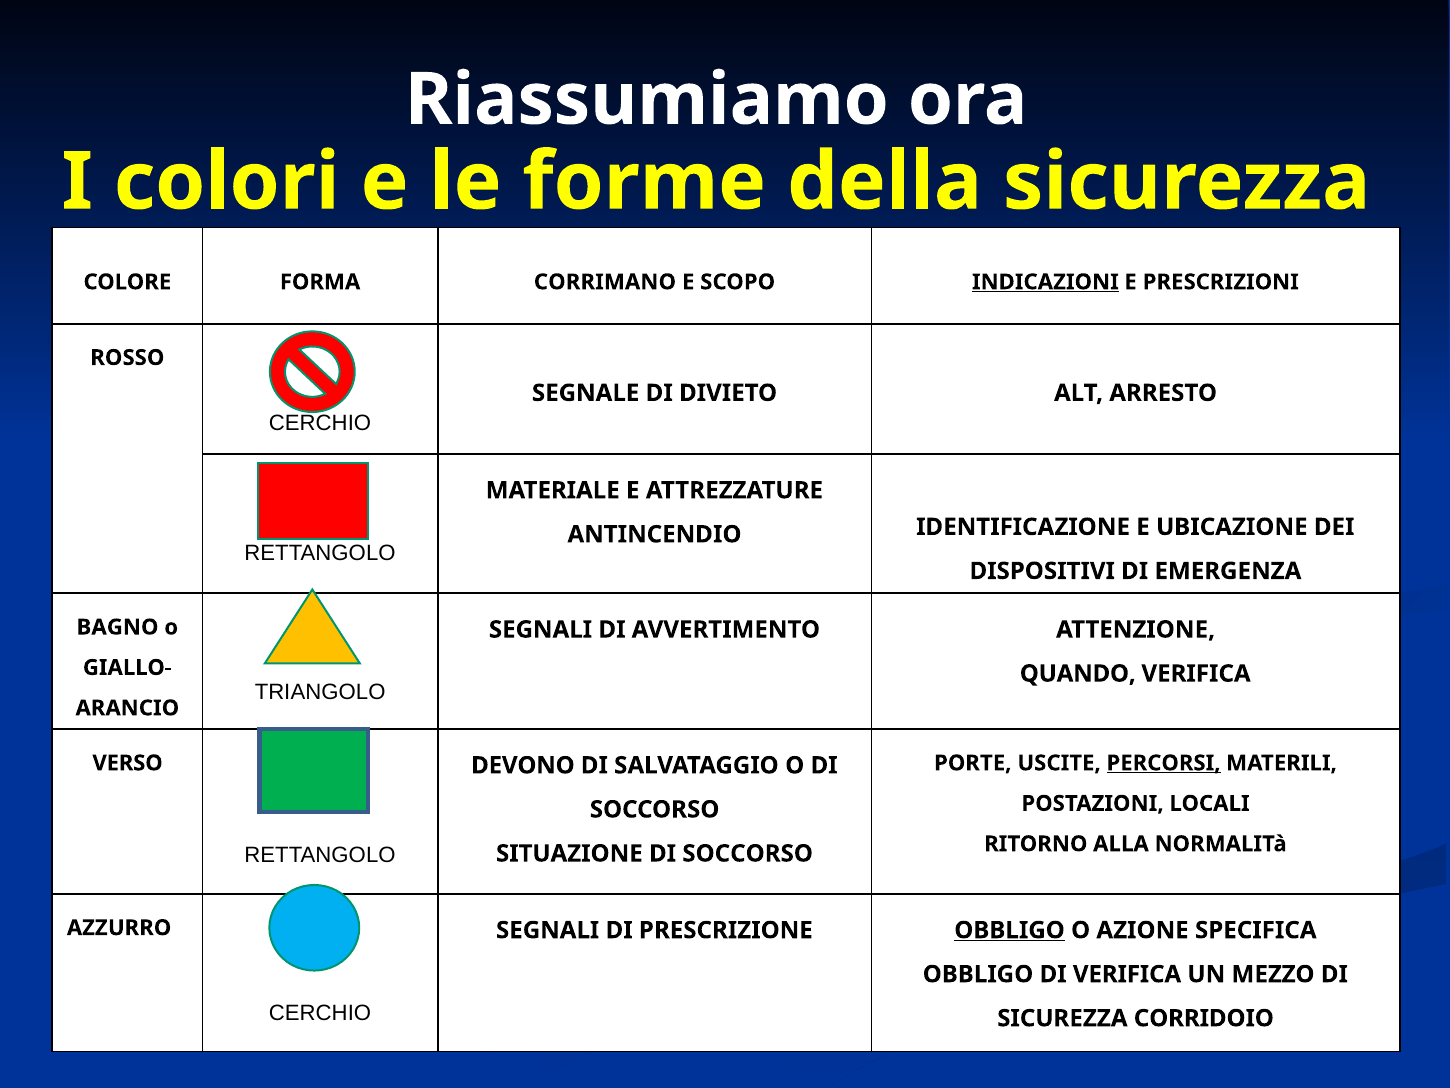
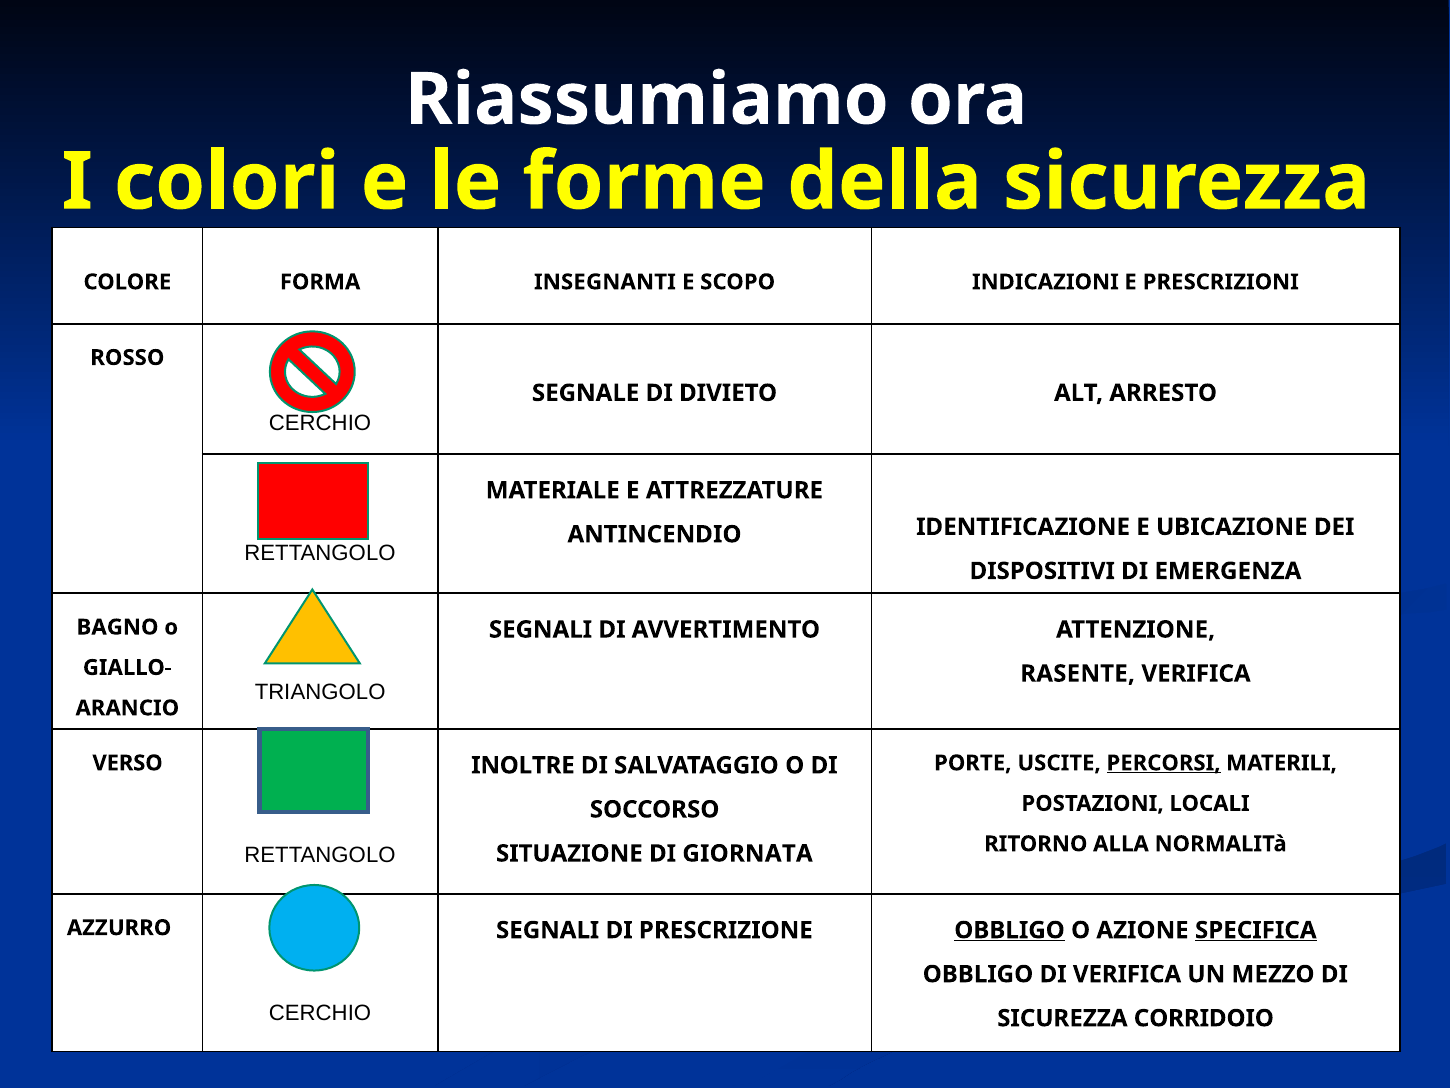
CORRIMANO: CORRIMANO -> INSEGNANTI (605, 282)
INDICAZIONI underline: present -> none (1045, 282)
QUANDO: QUANDO -> RASENTE (1078, 673)
DEVONO: DEVONO -> INOLTRE (523, 765)
SITUAZIONE DI SOCCORSO: SOCCORSO -> GIORNATA (748, 853)
SPECIFICA underline: none -> present (1256, 930)
